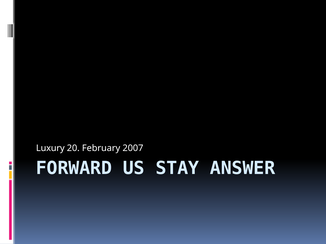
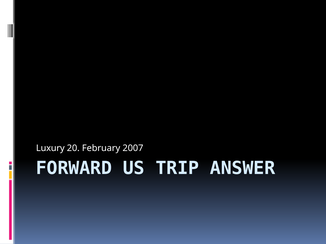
STAY: STAY -> TRIP (177, 169)
